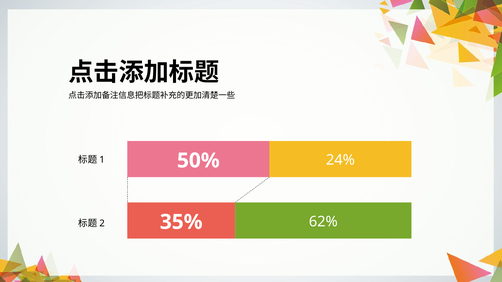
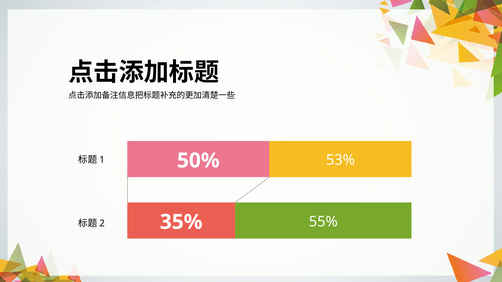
24%: 24% -> 53% (340, 160)
62%: 62% -> 55% (323, 222)
